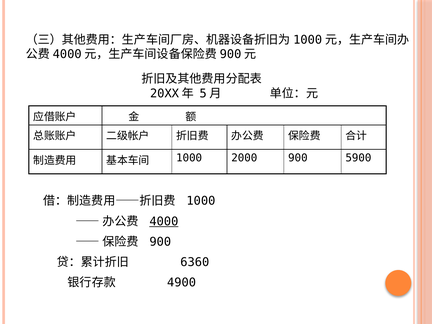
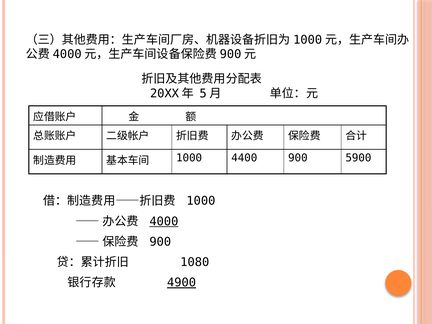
2000: 2000 -> 4400 (244, 158)
6360: 6360 -> 1080 (195, 262)
4900 underline: none -> present (182, 283)
